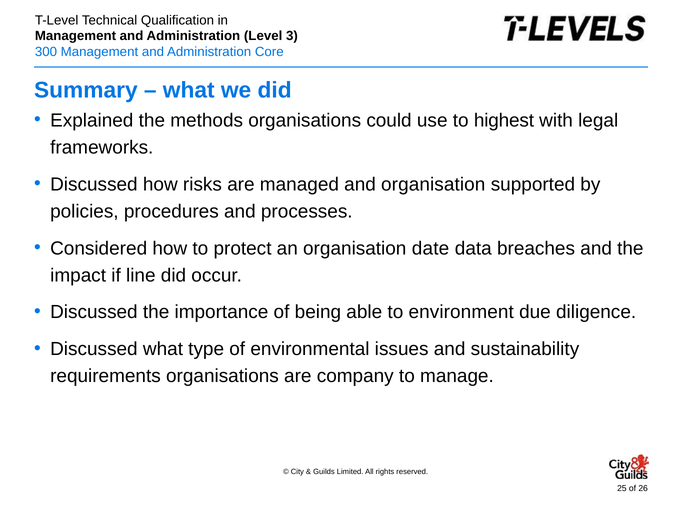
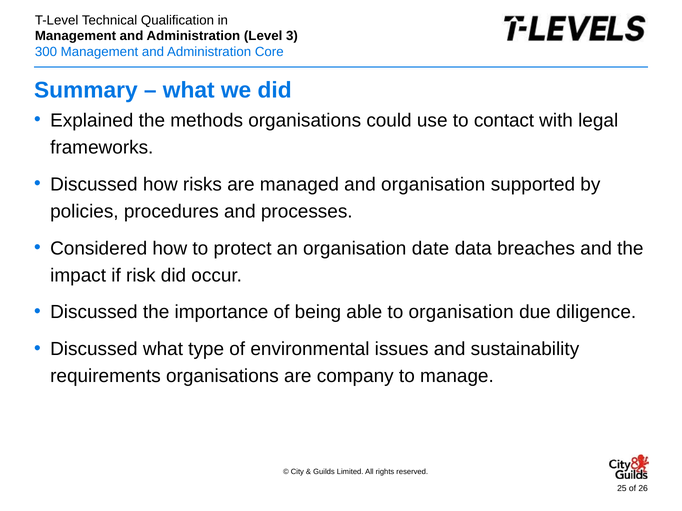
highest: highest -> contact (504, 120)
line: line -> risk (141, 276)
to environment: environment -> organisation (461, 313)
